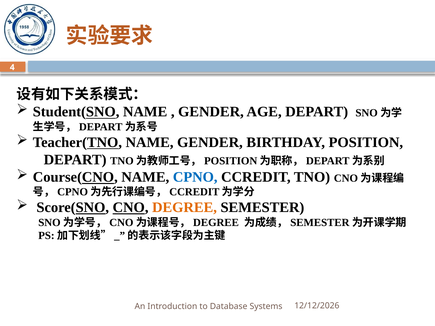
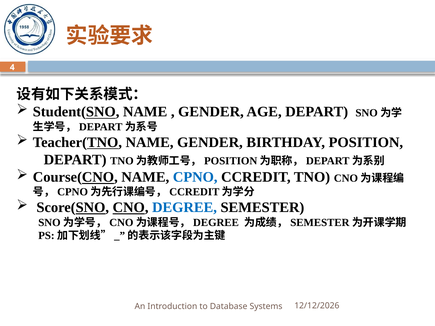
DEGREE colour: orange -> blue (184, 208)
